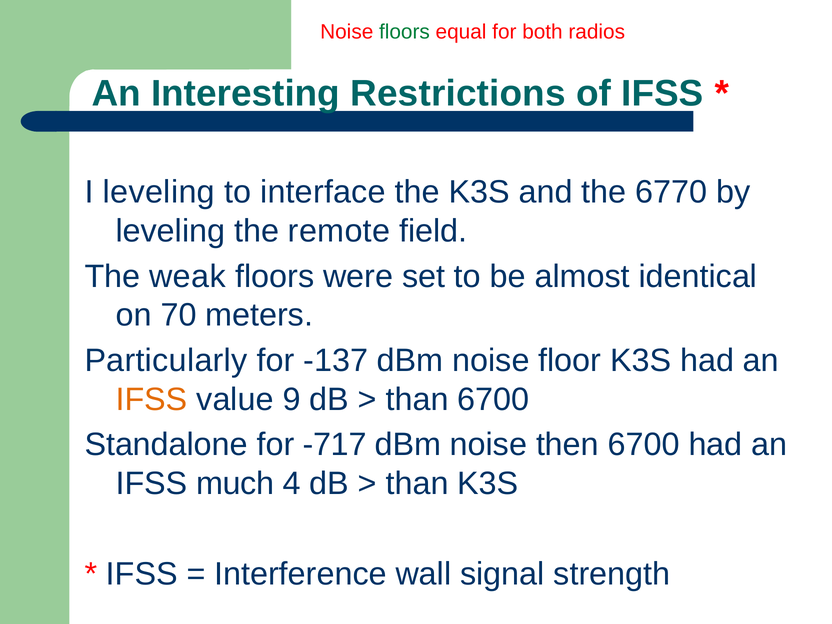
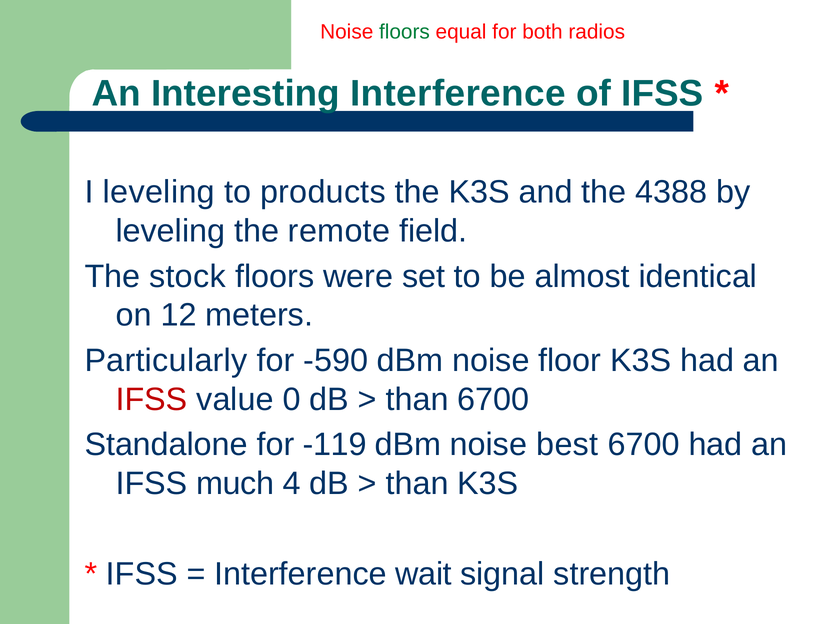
Interesting Restrictions: Restrictions -> Interference (458, 93)
interface: interface -> products (323, 192)
6770: 6770 -> 4388 (671, 192)
weak: weak -> stock (188, 276)
70: 70 -> 12 (179, 315)
-137: -137 -> -590 (336, 361)
IFSS colour: orange -> red (152, 399)
9: 9 -> 0 (292, 399)
-717: -717 -> -119 (335, 445)
then: then -> best (567, 445)
wall: wall -> wait (424, 574)
